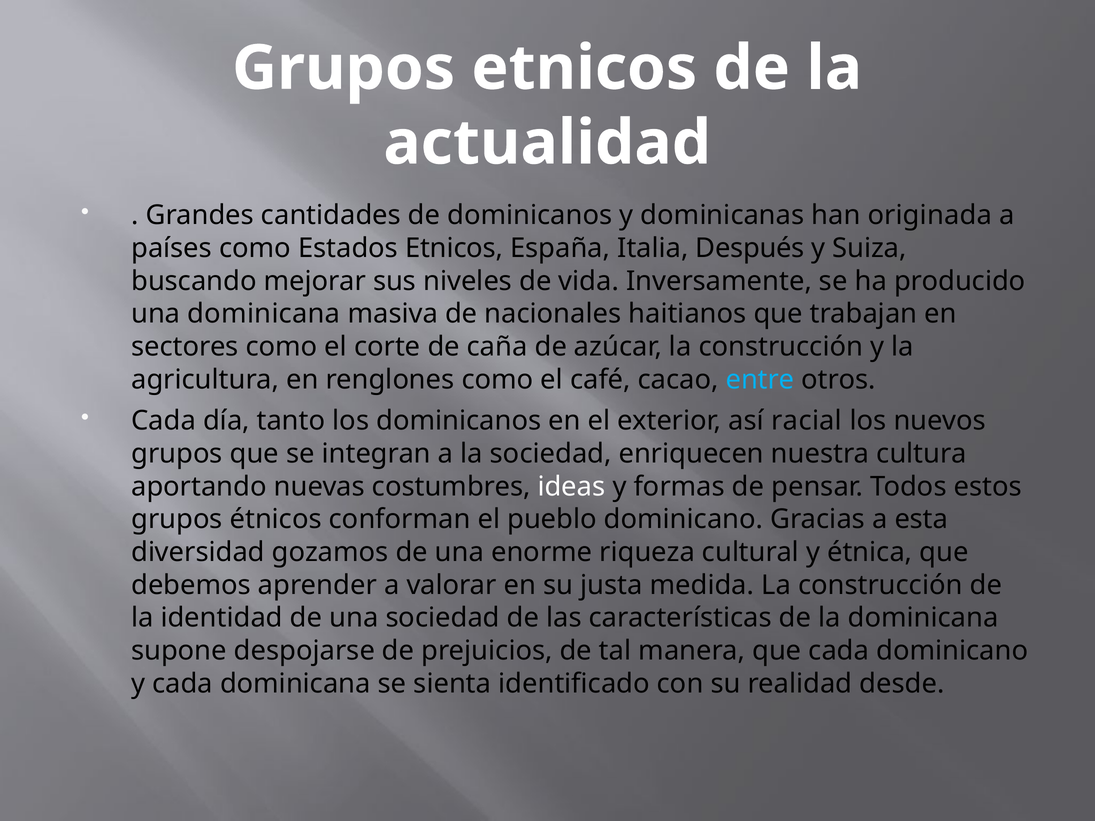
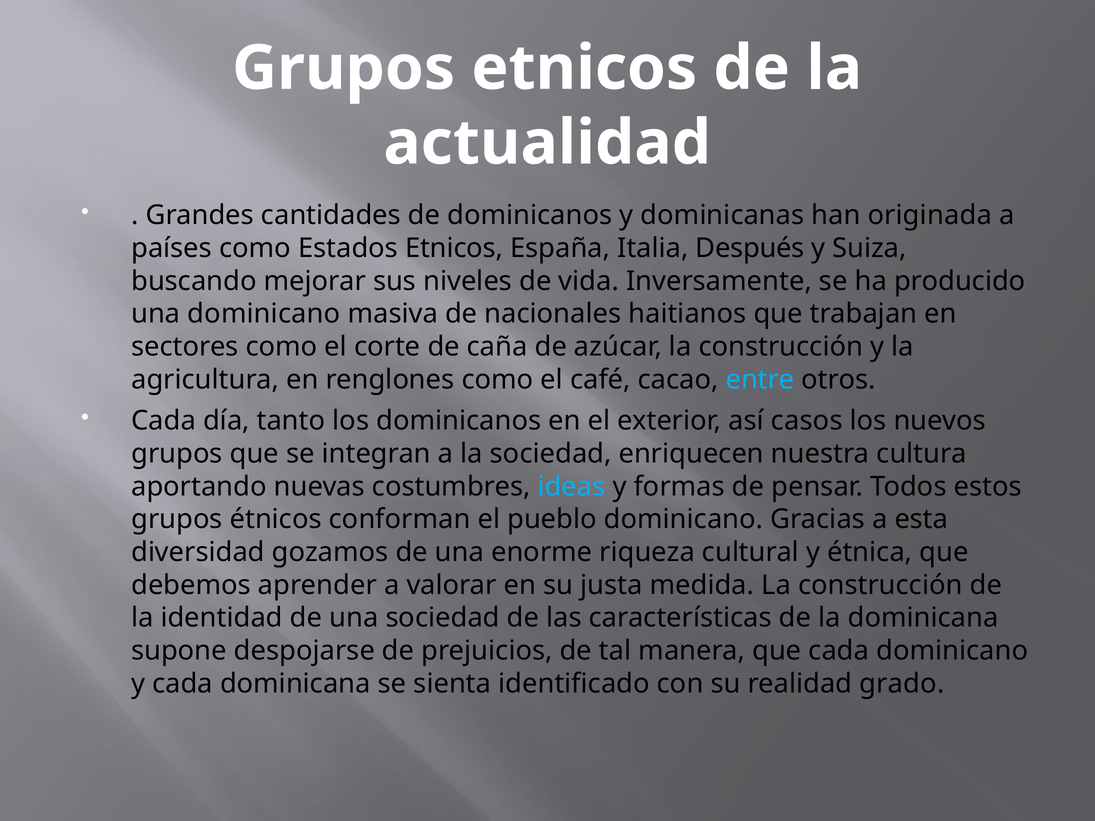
una dominicana: dominicana -> dominicano (264, 314)
racial: racial -> casos (807, 421)
ideas colour: white -> light blue (571, 487)
desde: desde -> grado (902, 684)
